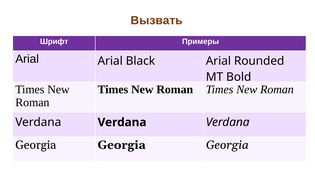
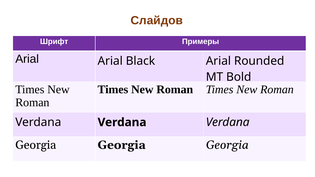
Вызвать: Вызвать -> Слайдов (157, 20)
